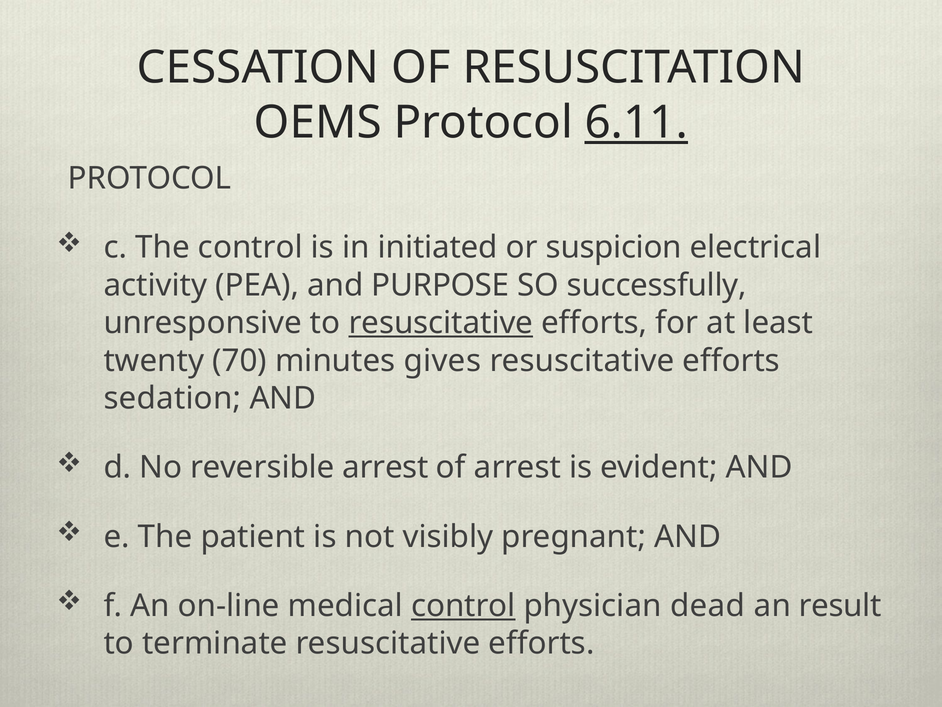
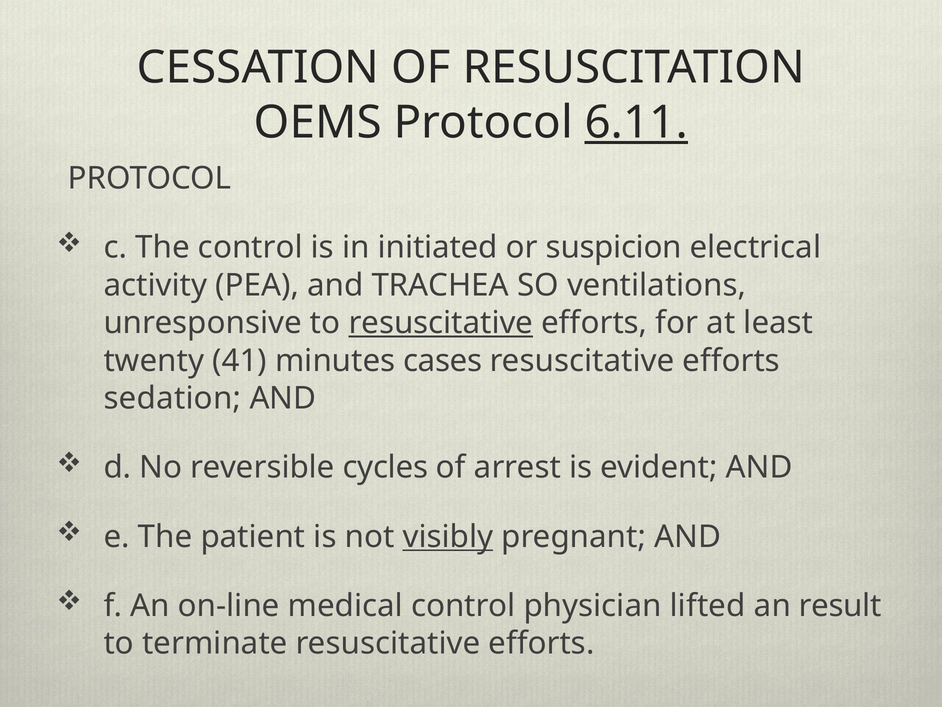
PURPOSE: PURPOSE -> TRACHEA (440, 285)
successfully: successfully -> ventilations (657, 285)
70: 70 -> 41 (240, 360)
gives: gives -> cases (443, 360)
reversible arrest: arrest -> cycles (385, 467)
visibly underline: none -> present (448, 536)
control underline: present -> none (463, 605)
dead: dead -> lifted (708, 605)
